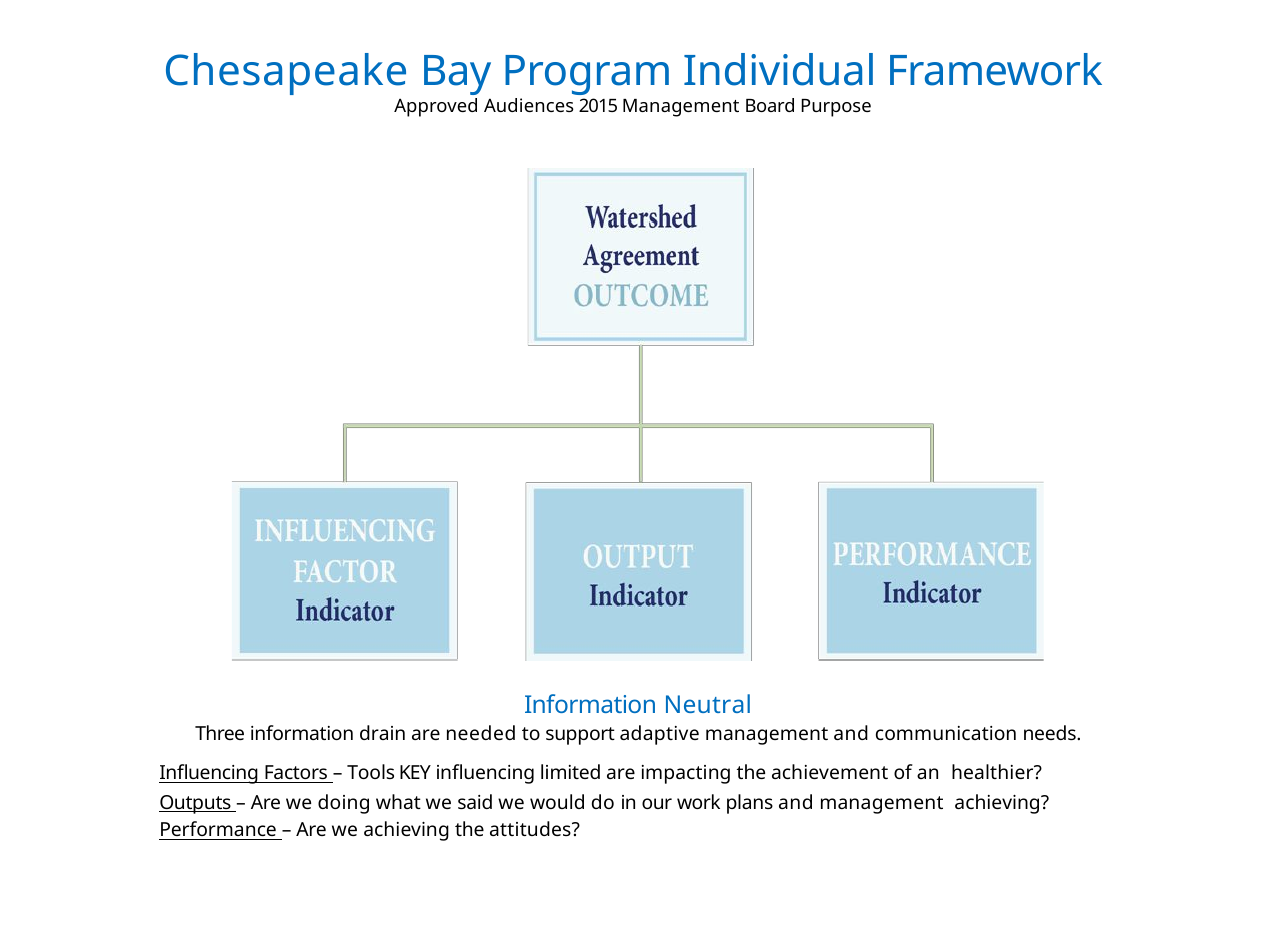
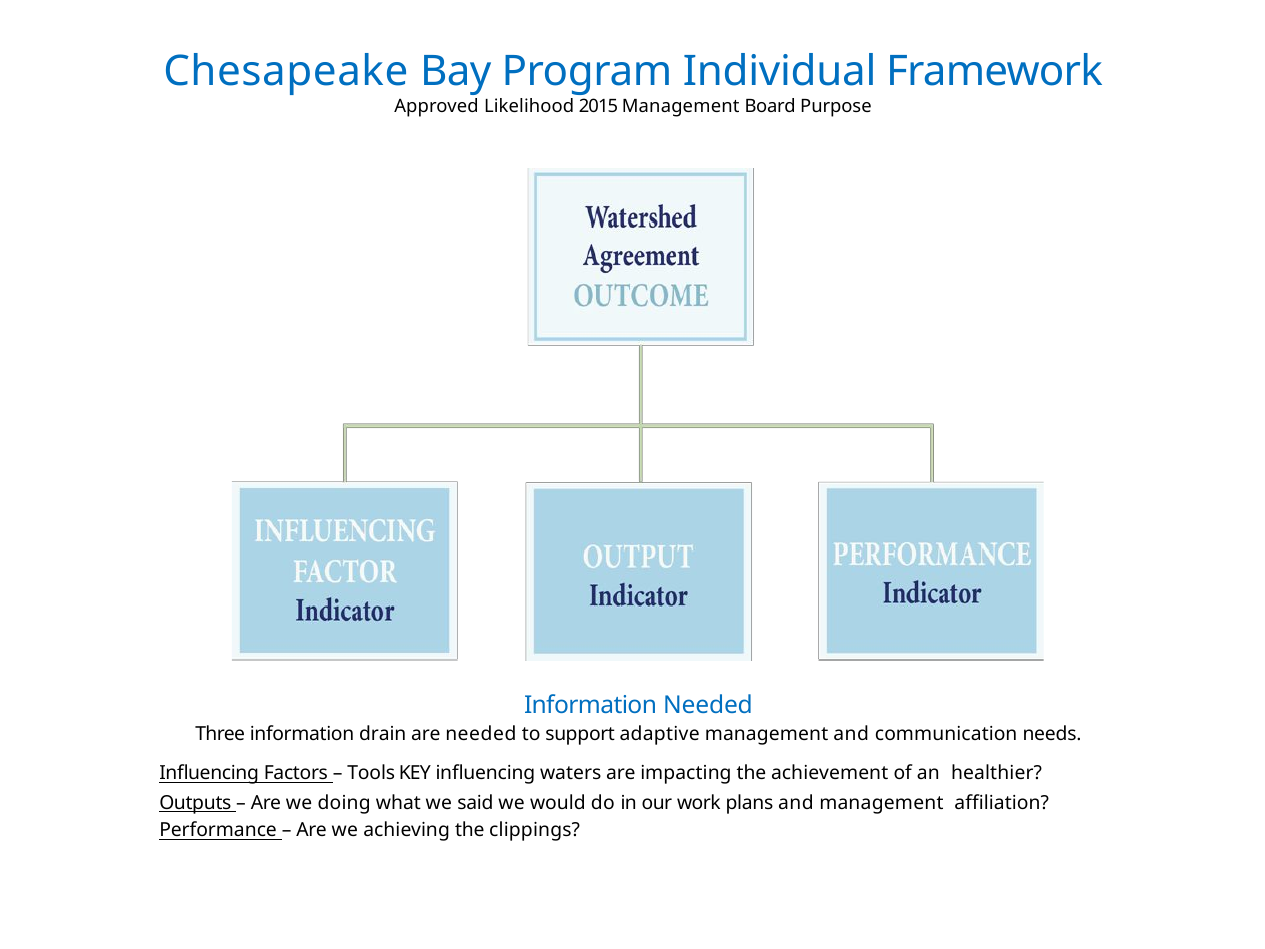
Audiences: Audiences -> Likelihood (529, 107)
Information Neutral: Neutral -> Needed (708, 705)
limited: limited -> waters (571, 773)
management achieving: achieving -> affiliation (1002, 803)
attitudes: attitudes -> clippings (535, 830)
